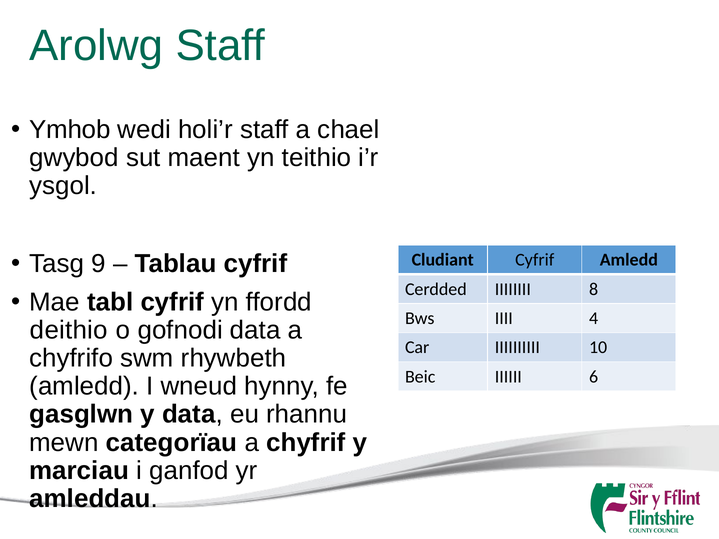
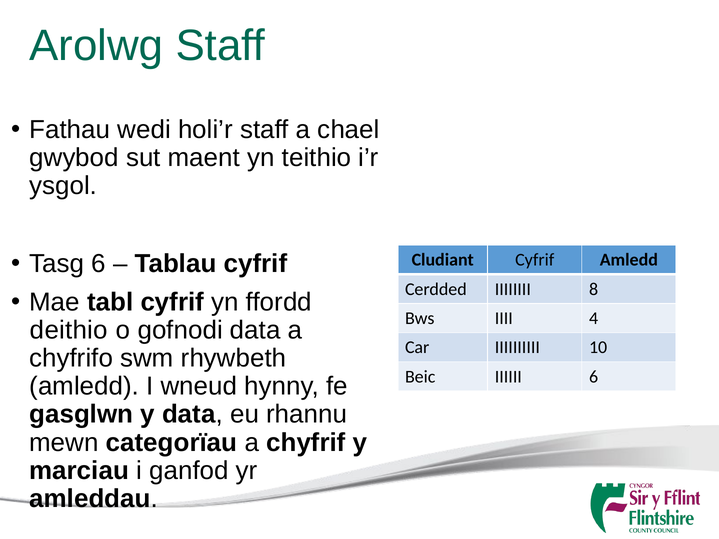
Ymhob: Ymhob -> Fathau (70, 130)
Tasg 9: 9 -> 6 (99, 264)
